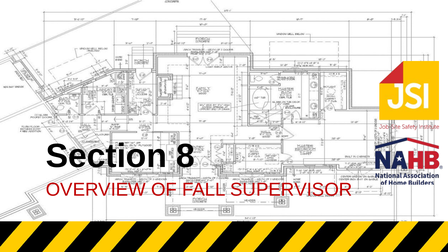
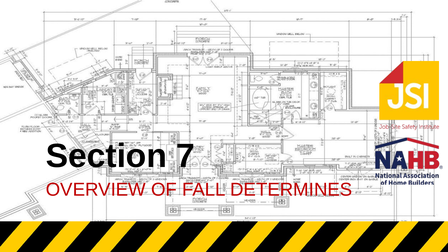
8: 8 -> 7 (186, 156)
SUPERVISOR: SUPERVISOR -> DETERMINES (291, 190)
